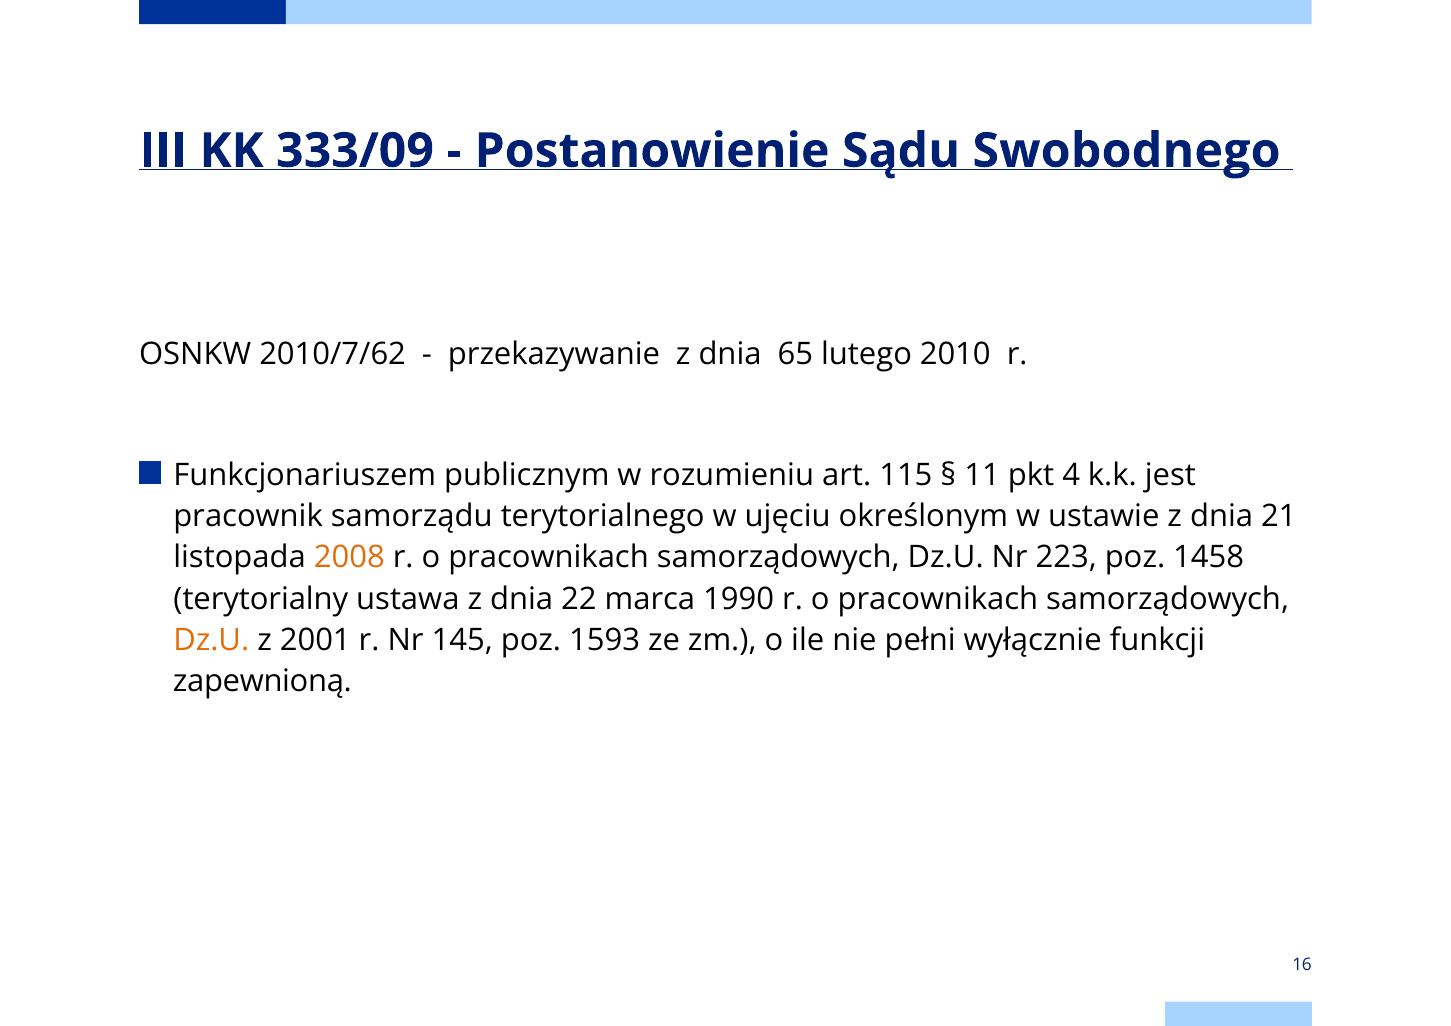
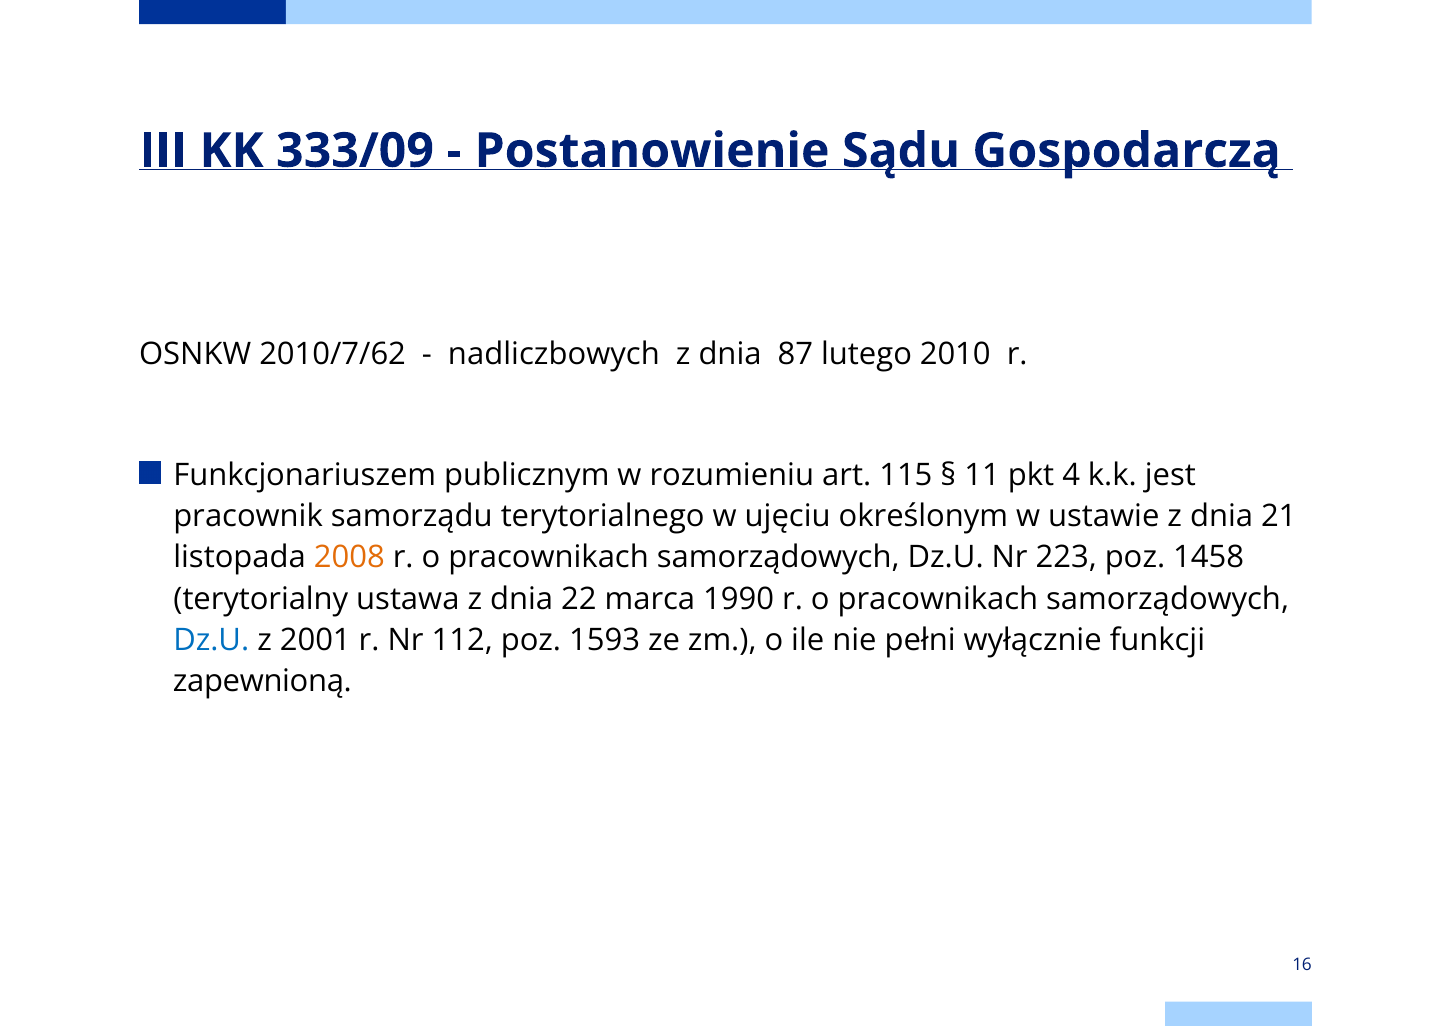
Swobodnego: Swobodnego -> Gospodarczą (1127, 151)
przekazywanie: przekazywanie -> nadliczbowych (554, 354)
65: 65 -> 87 (795, 354)
Dz.U colour: orange -> blue (211, 640)
145: 145 -> 112 (462, 640)
